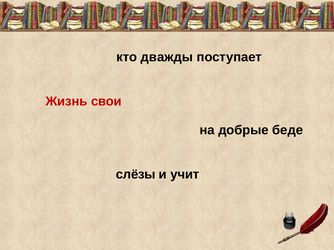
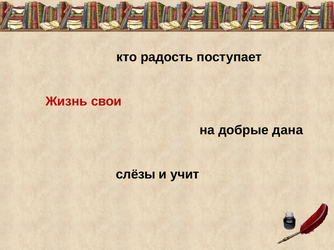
дважды: дважды -> радость (167, 57)
беде: беде -> дана (288, 130)
